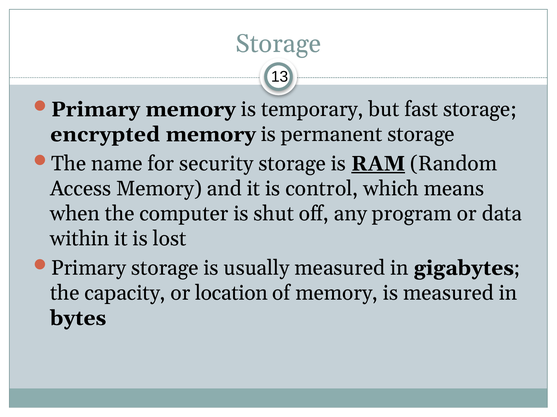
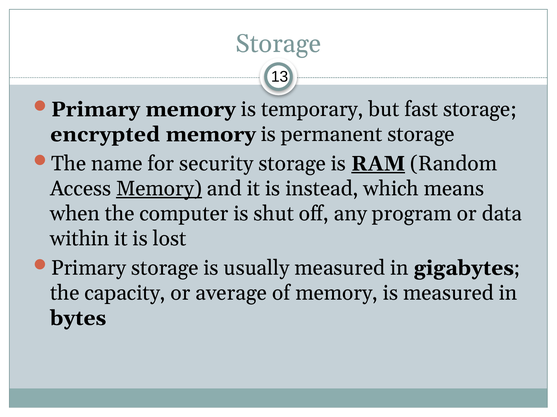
Memory underline: none -> present (159, 189)
control: control -> instead (322, 189)
location: location -> average (231, 294)
